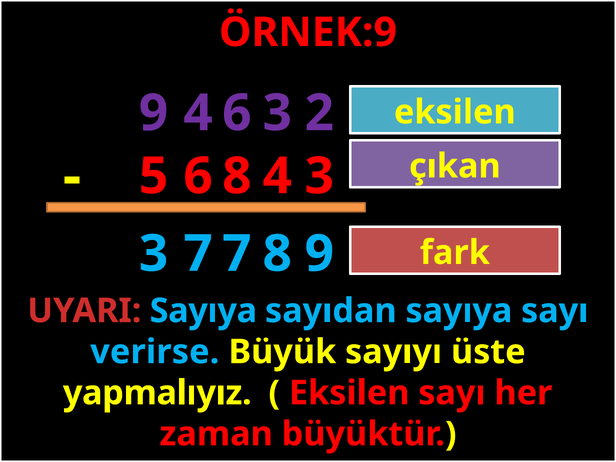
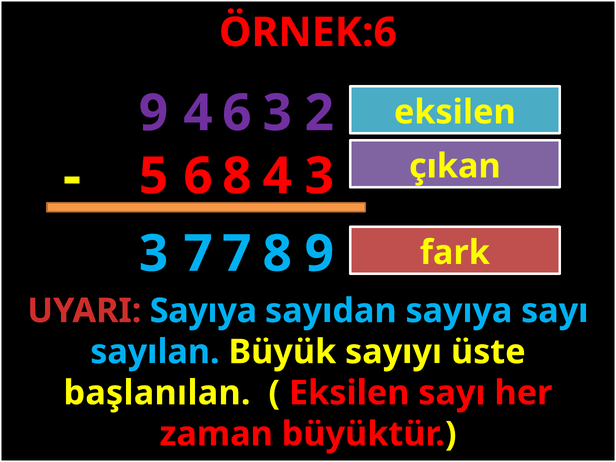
ÖRNEK:9: ÖRNEK:9 -> ÖRNEK:6 (308, 32)
verirse: verirse -> sayılan (155, 352)
yapmalıyız: yapmalıyız -> başlanılan (157, 393)
